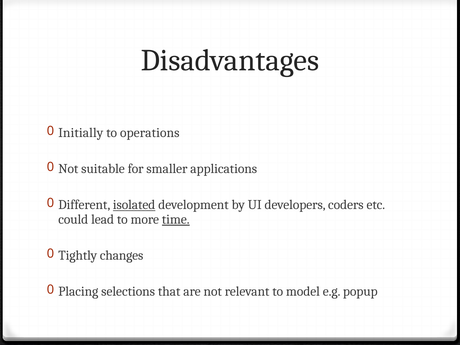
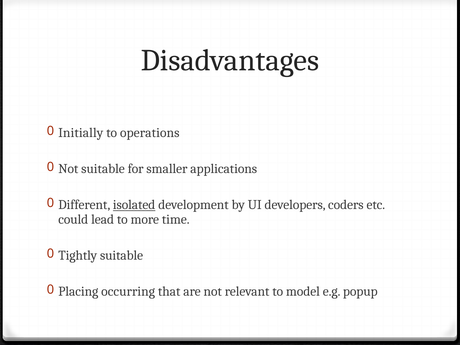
time underline: present -> none (176, 219)
Tightly changes: changes -> suitable (122, 255)
selections: selections -> occurring (128, 292)
